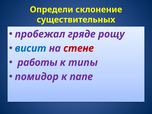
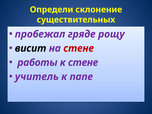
висит colour: blue -> black (31, 48)
к типы: типы -> стене (83, 63)
помидор: помидор -> учитель (37, 77)
